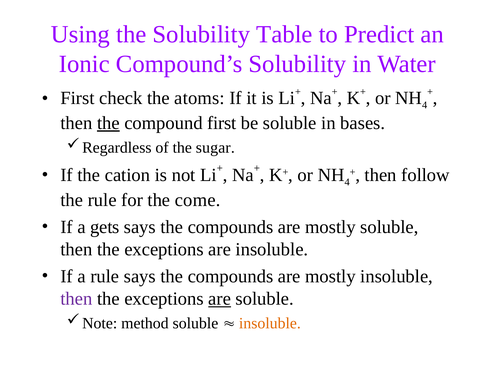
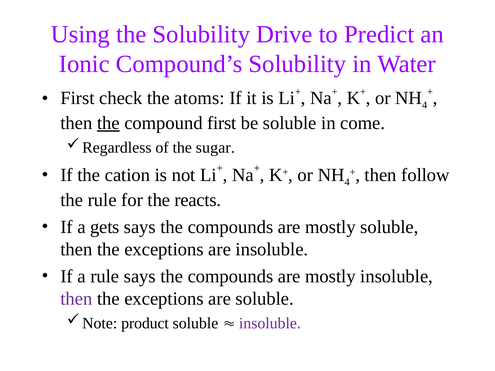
Table: Table -> Drive (284, 34)
bases: bases -> come (363, 123)
come: come -> reacts (198, 200)
are underline: present -> none (220, 299)
method: method -> product (145, 324)
insoluble colour: orange -> purple (270, 324)
